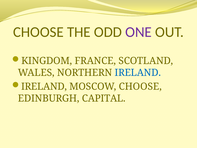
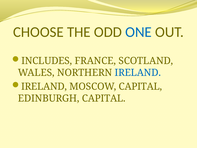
ONE colour: purple -> blue (138, 32)
KINGDOM: KINGDOM -> INCLUDES (47, 61)
MOSCOW CHOOSE: CHOOSE -> CAPITAL (140, 86)
